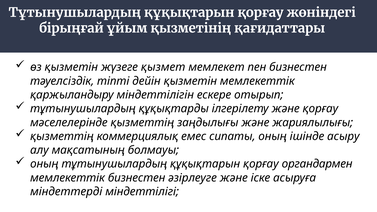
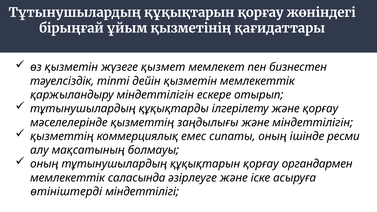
және жариялылығы: жариялылығы -> міндеттілігін (313, 122)
асыру: асыру -> ресми (343, 136)
мемлекеттік бизнестен: бизнестен -> саласында (137, 178)
міндеттерді: міндеттерді -> өтініштерді (66, 192)
